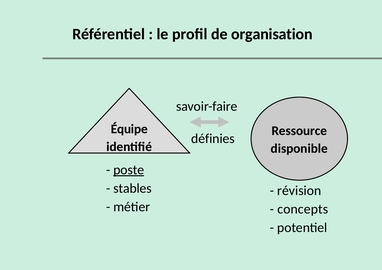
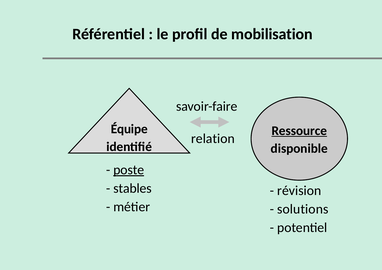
organisation: organisation -> mobilisation (272, 34)
Ressource underline: none -> present (299, 131)
définies: définies -> relation (213, 138)
concepts: concepts -> solutions (303, 209)
